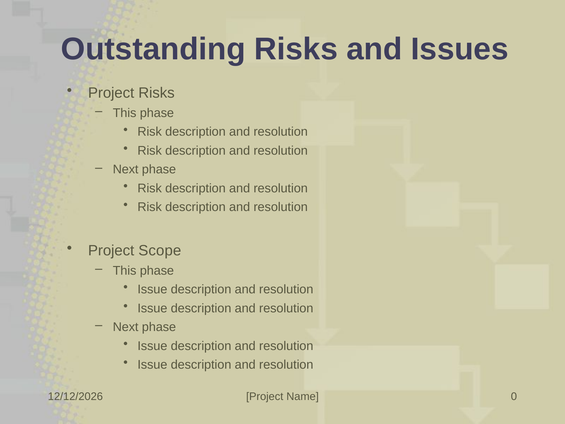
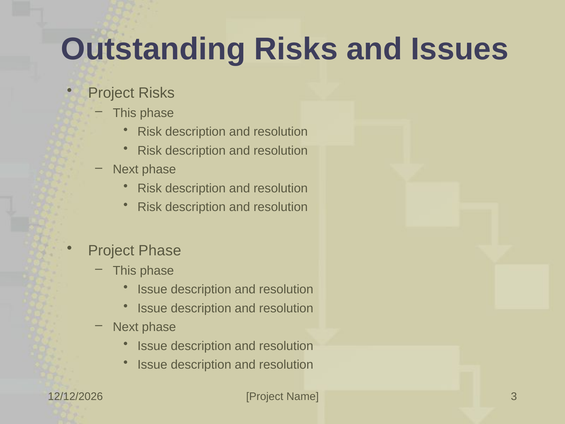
Project Scope: Scope -> Phase (160, 250)
0: 0 -> 3 (514, 396)
